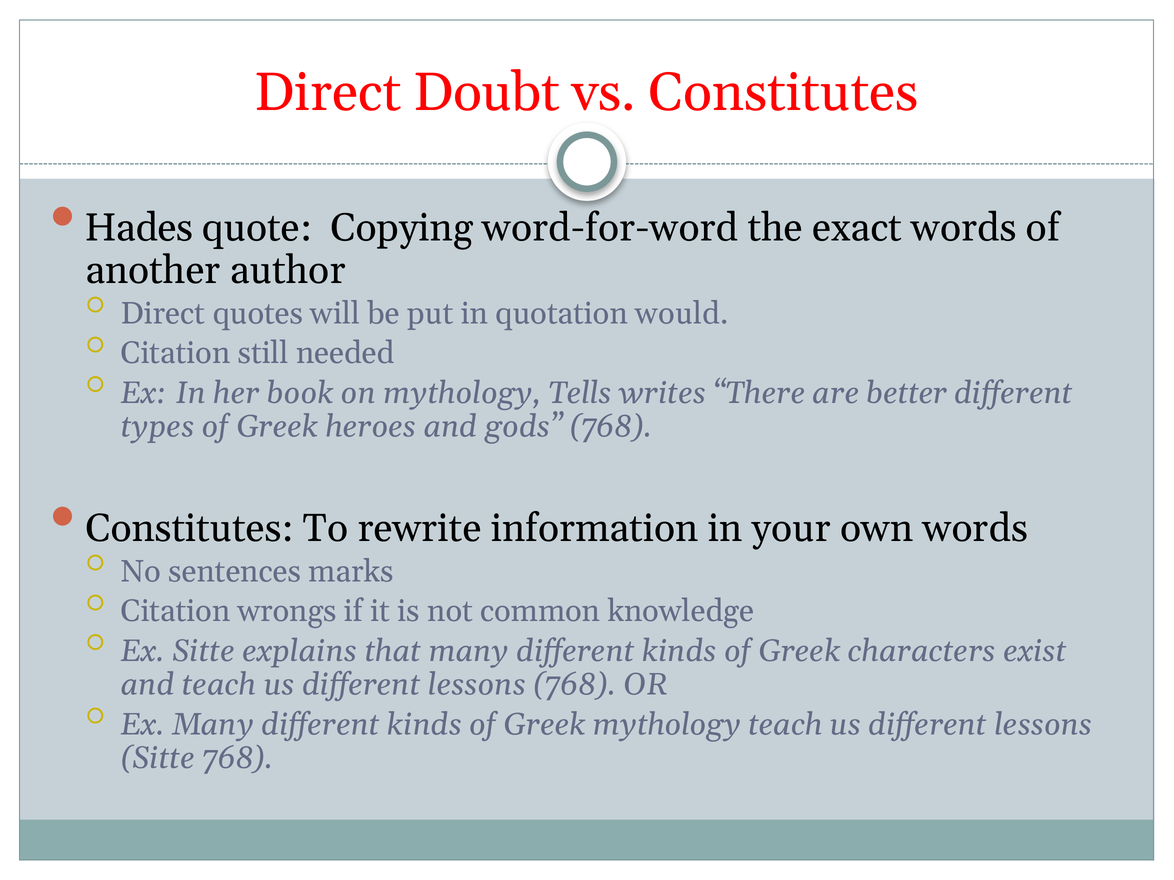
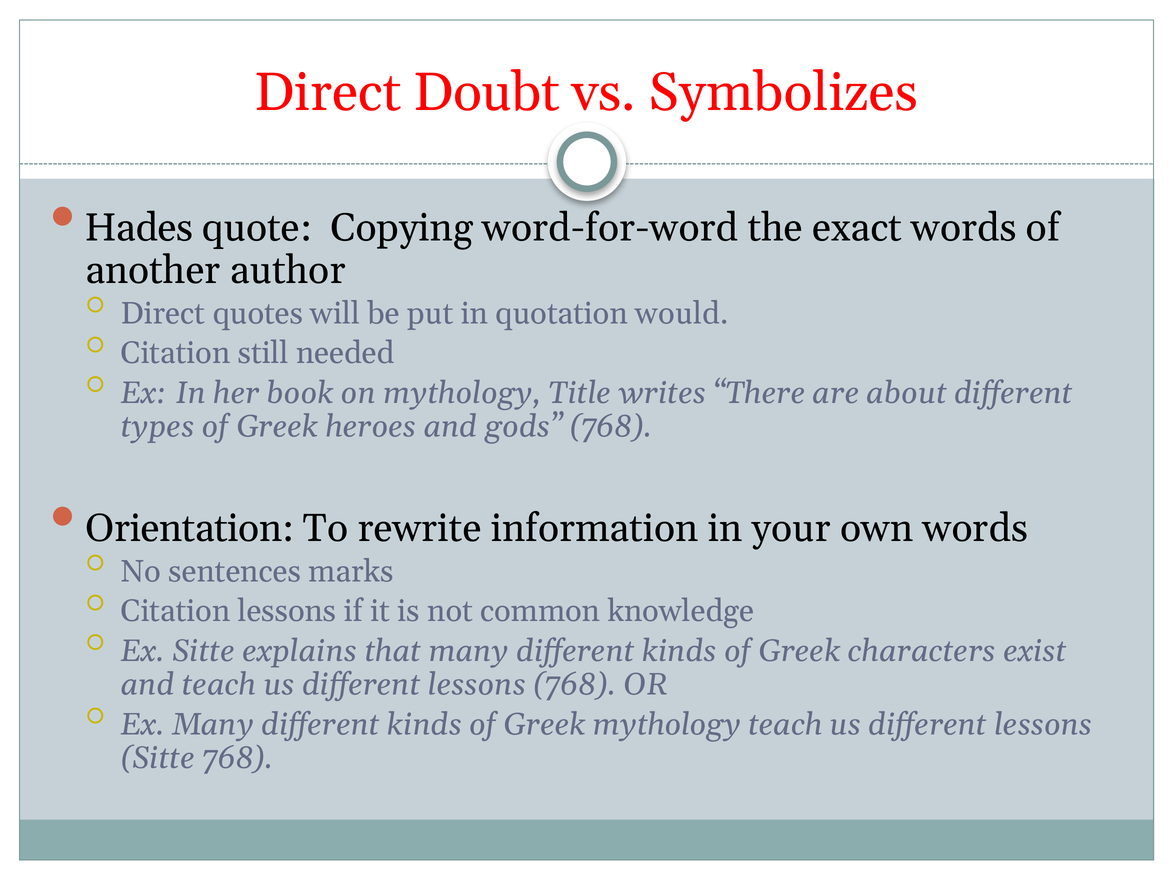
vs Constitutes: Constitutes -> Symbolizes (784, 92)
Tells: Tells -> Title (580, 393)
better: better -> about (907, 393)
Constitutes: Constitutes -> Orientation (190, 528)
Citation wrongs: wrongs -> lessons (287, 612)
